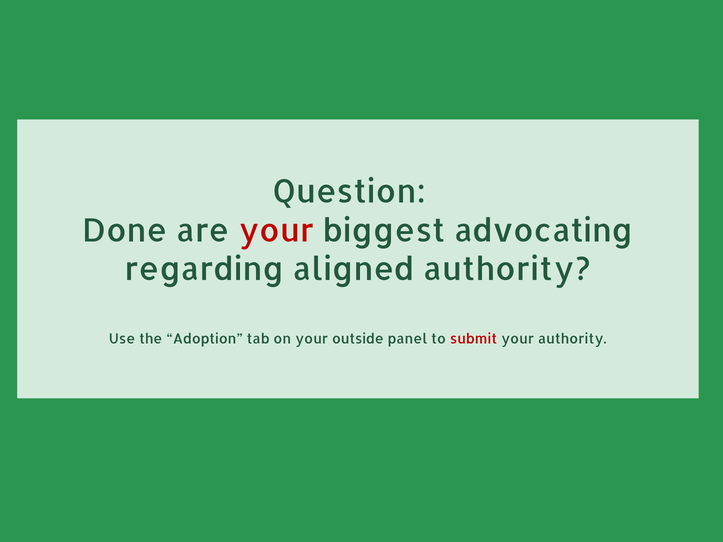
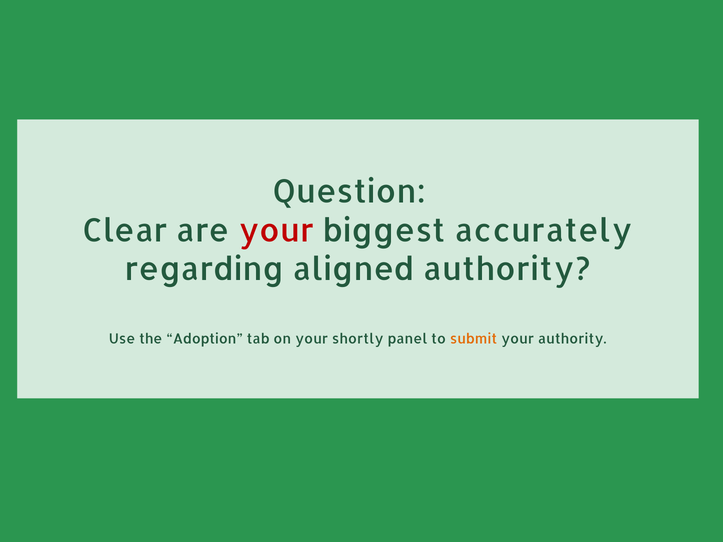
Done: Done -> Clear (125, 231)
advocating: advocating -> accurately (544, 231)
outside: outside -> shortly (358, 339)
submit colour: red -> orange (474, 339)
